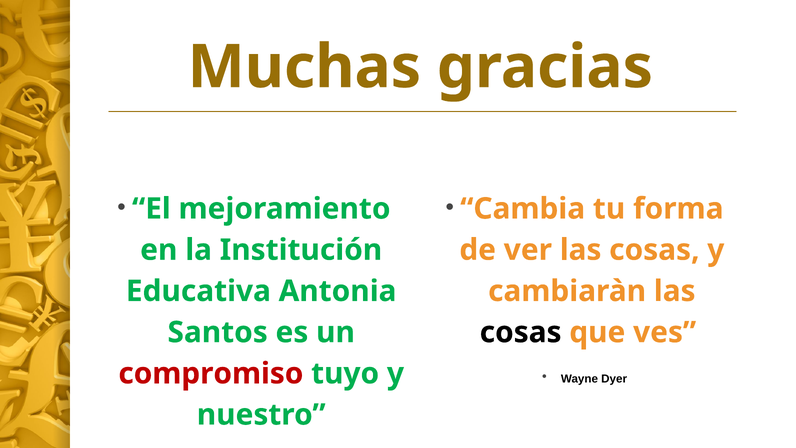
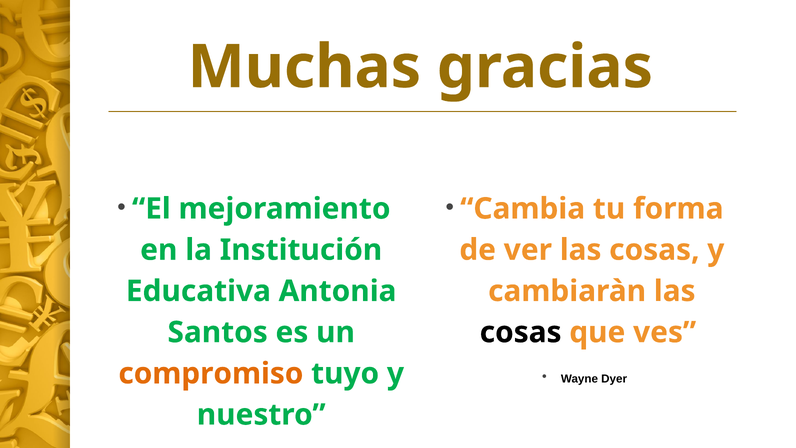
compromiso colour: red -> orange (211, 373)
